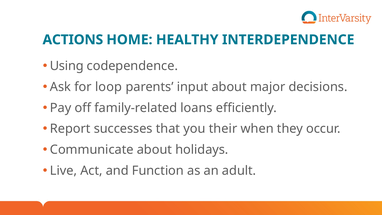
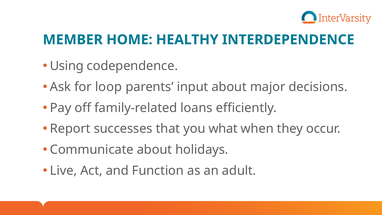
ACTIONS: ACTIONS -> MEMBER (73, 40)
their: their -> what (223, 129)
